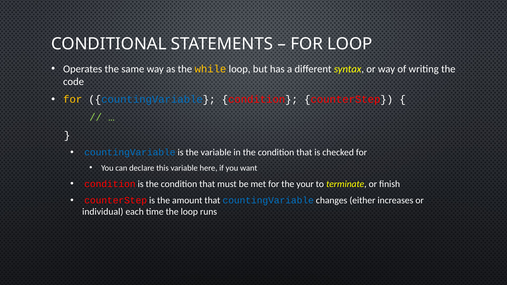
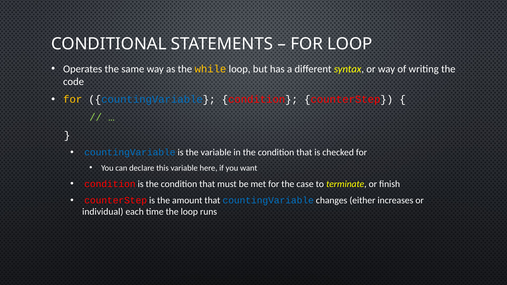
your: your -> case (305, 184)
